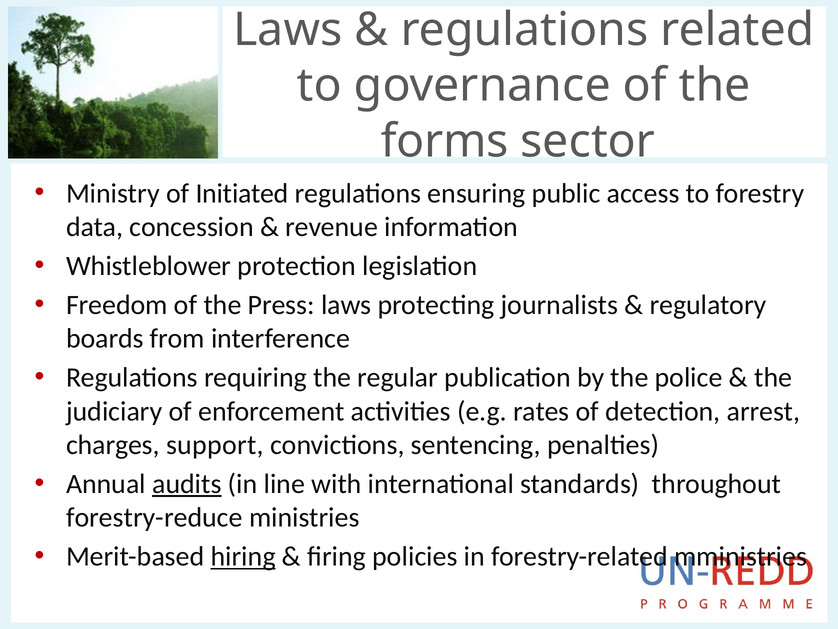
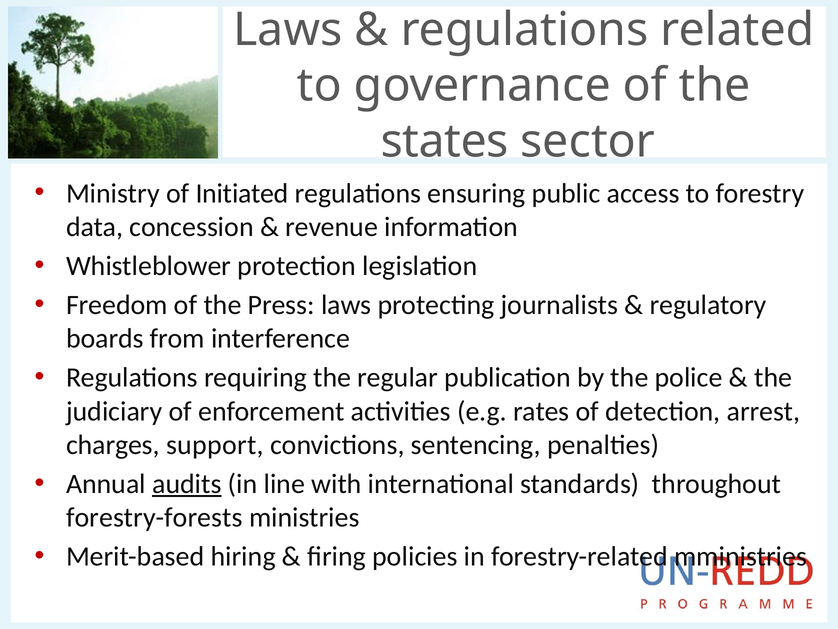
forms: forms -> states (445, 141)
forestry-reduce: forestry-reduce -> forestry-forests (154, 517)
hiring underline: present -> none (243, 556)
